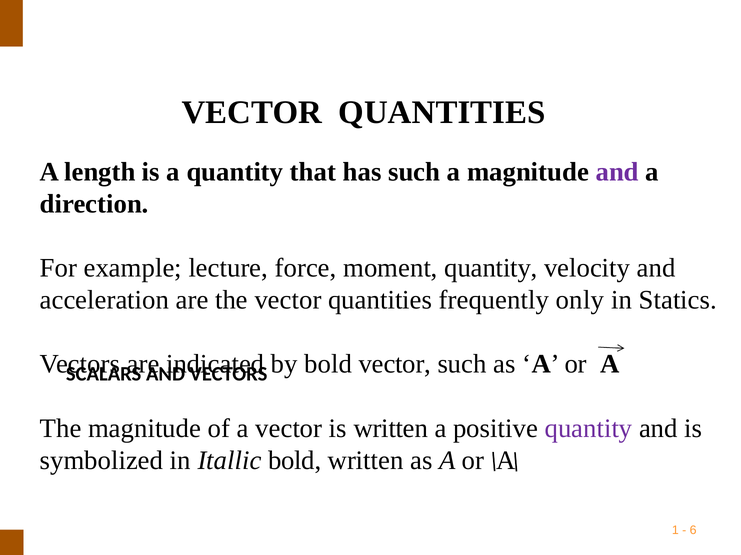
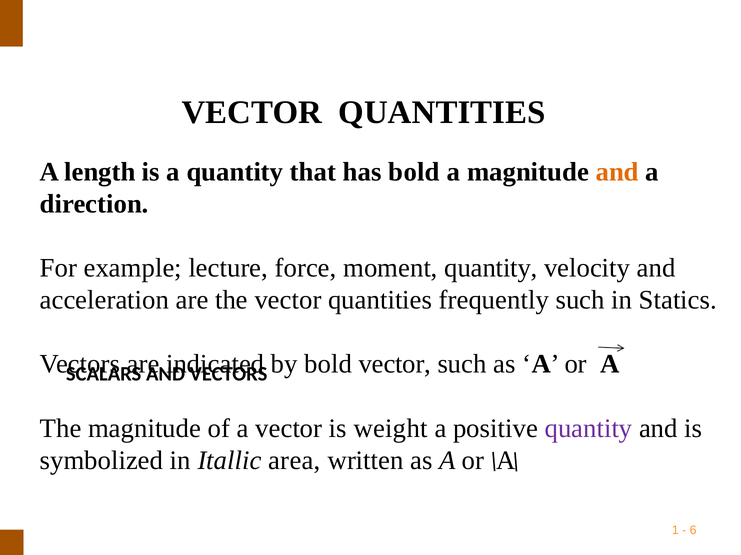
has such: such -> bold (414, 172)
and colour: purple -> orange (617, 172)
frequently only: only -> such (580, 300)
is written: written -> weight (391, 429)
Itallic bold: bold -> area (294, 461)
